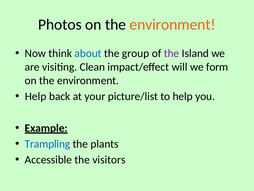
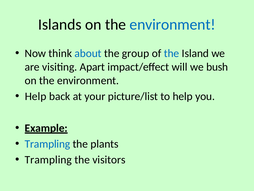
Photos: Photos -> Islands (60, 25)
environment colour: orange -> blue (173, 25)
the colour: purple -> blue (172, 53)
Clean: Clean -> Apart (92, 67)
form: form -> bush (217, 67)
Accessible: Accessible -> Trampling (48, 159)
